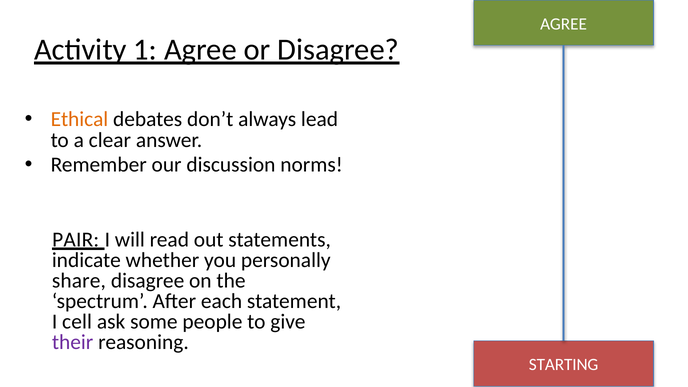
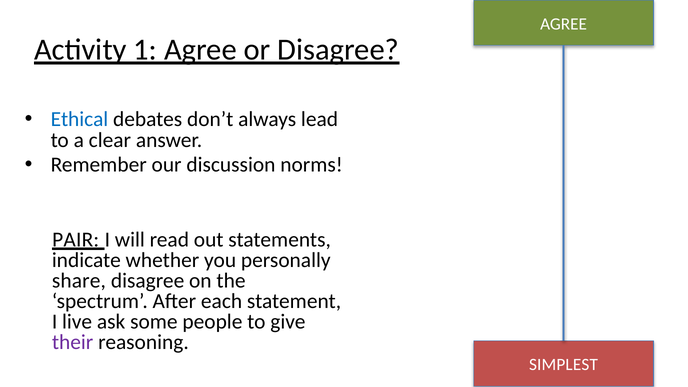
Ethical colour: orange -> blue (79, 119)
cell: cell -> live (77, 322)
STARTING: STARTING -> SIMPLEST (563, 365)
